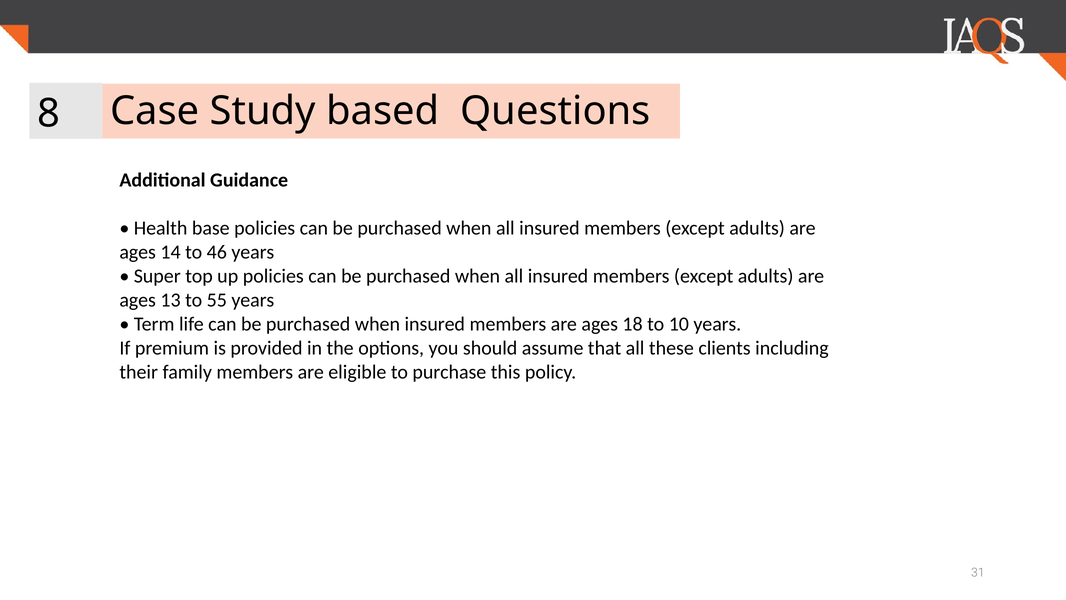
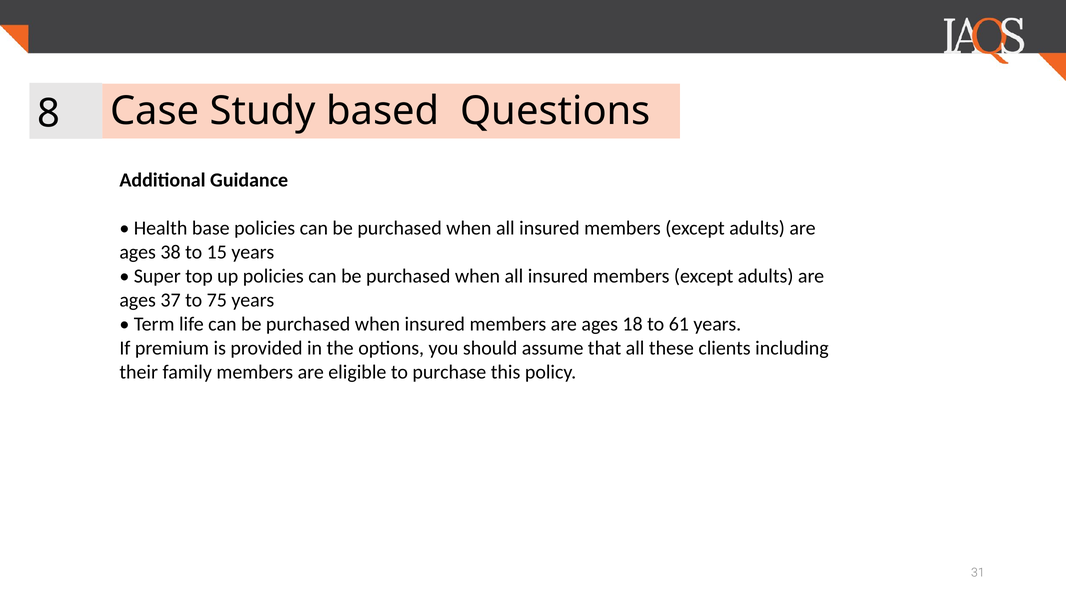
14: 14 -> 38 (171, 252)
46: 46 -> 15 (217, 252)
13: 13 -> 37 (171, 300)
55: 55 -> 75 (217, 300)
10: 10 -> 61 (679, 324)
